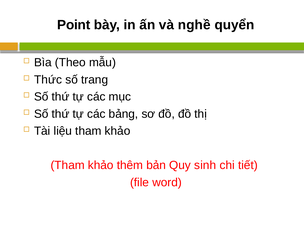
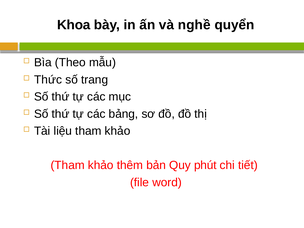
Point: Point -> Khoa (74, 25)
sinh: sinh -> phút (205, 165)
